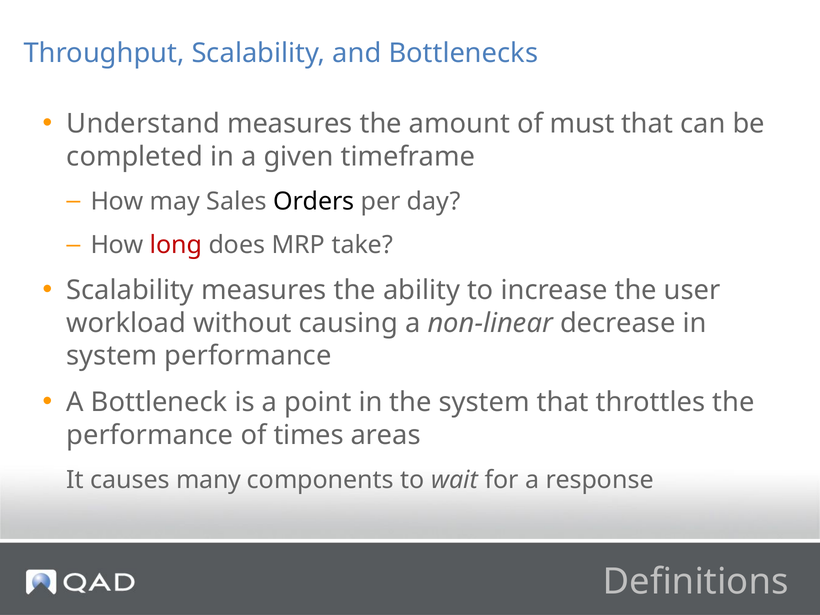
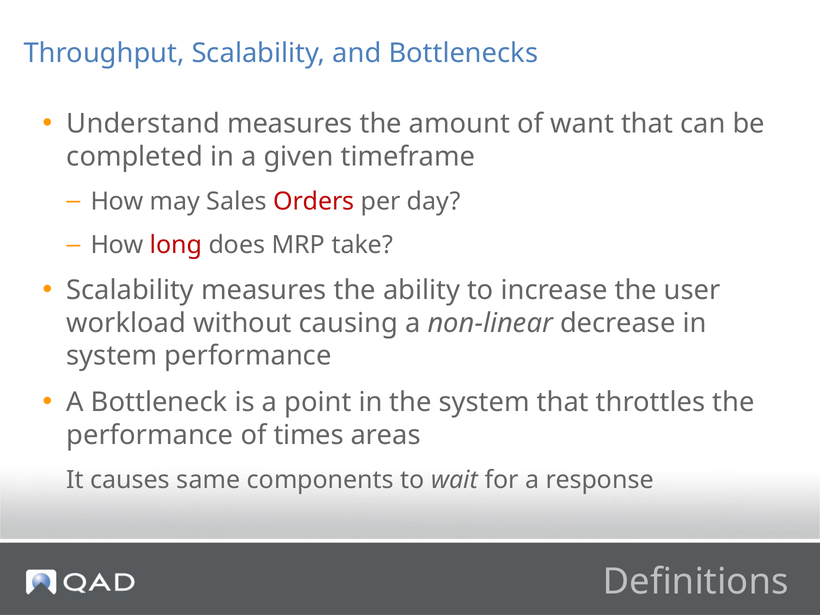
must: must -> want (582, 124)
Orders colour: black -> red (314, 201)
many: many -> same (208, 480)
